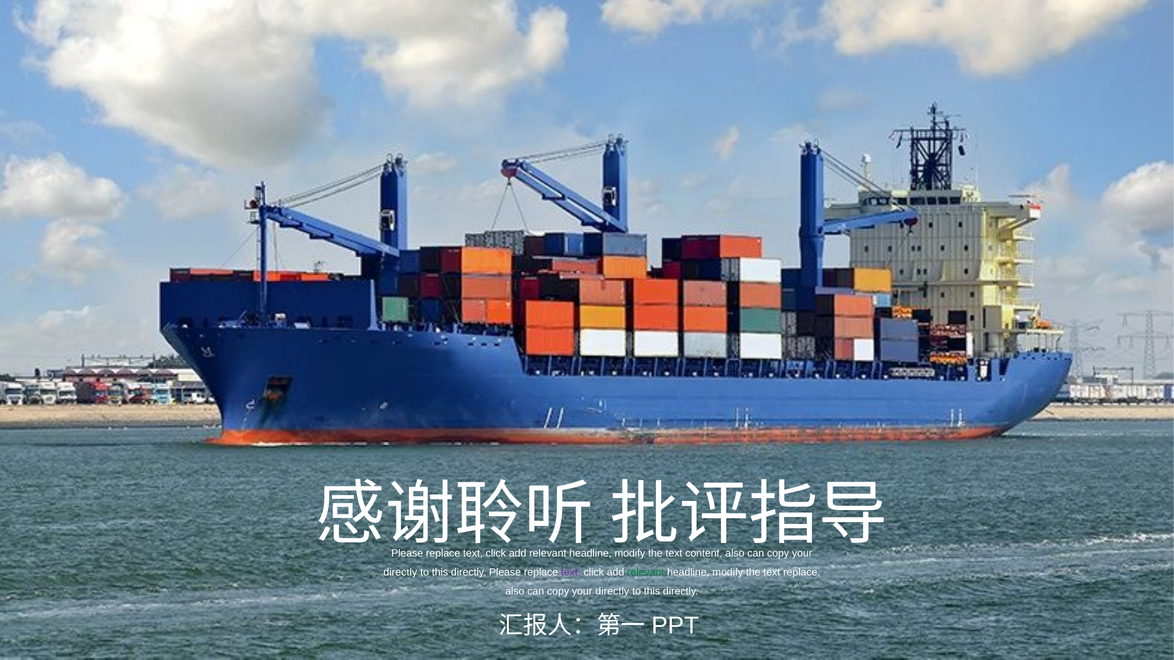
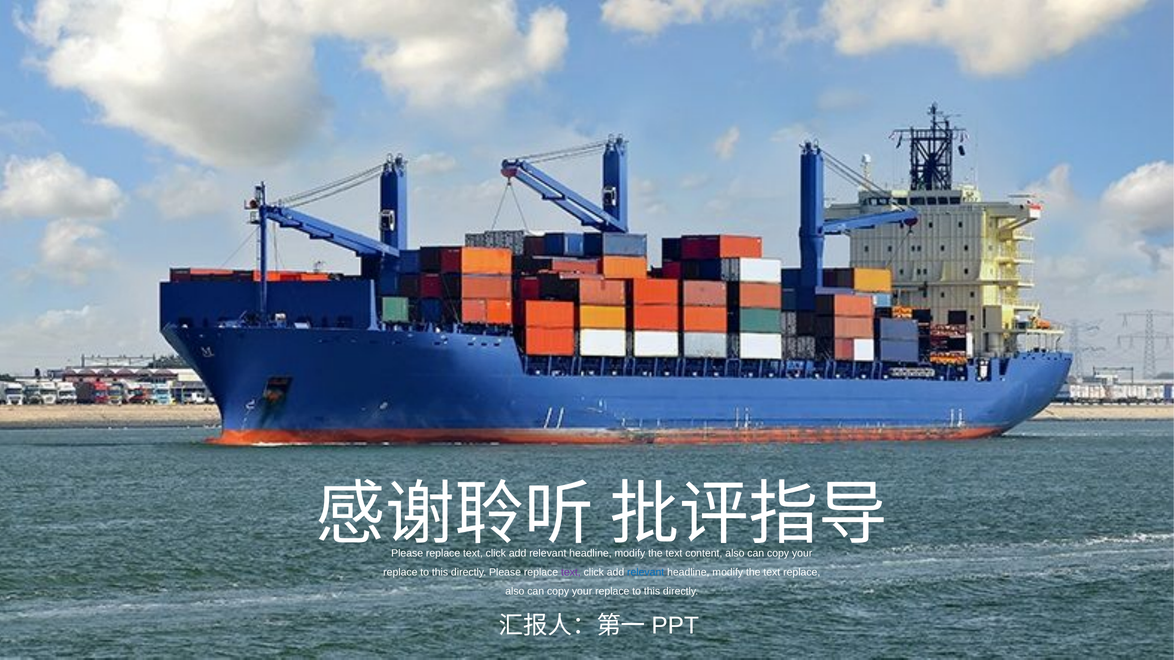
directly: directly -> replace (400, 573)
relevant colour: green -> blue (646, 573)
directly: directly -> replace (612, 591)
